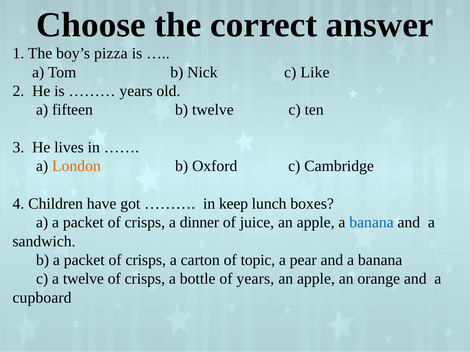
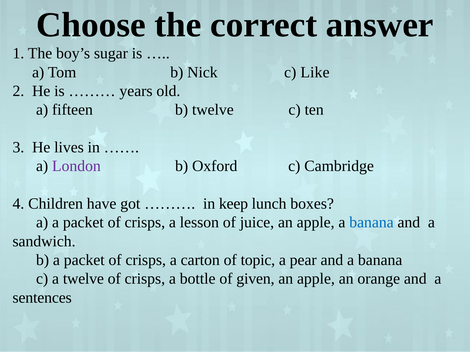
pizza: pizza -> sugar (111, 54)
London colour: orange -> purple (76, 166)
dinner: dinner -> lesson (199, 223)
of years: years -> given (255, 279)
cupboard: cupboard -> sentences (42, 298)
